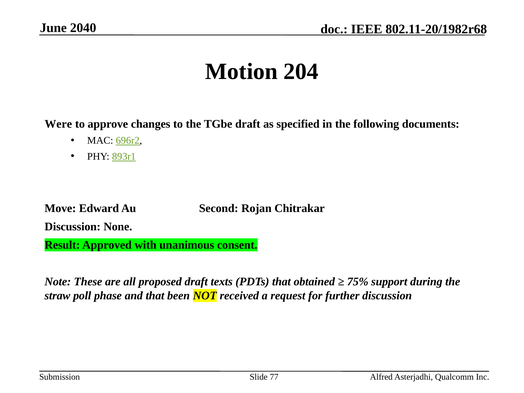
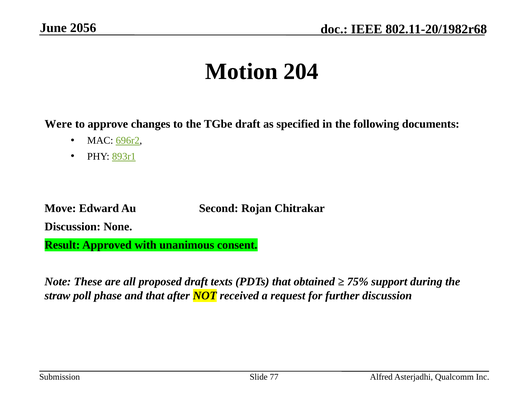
2040: 2040 -> 2056 (83, 28)
been: been -> after (179, 296)
